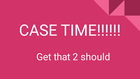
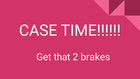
should: should -> brakes (95, 57)
